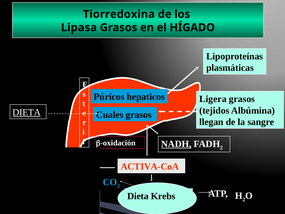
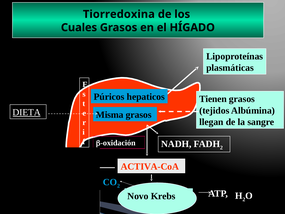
Lipasa: Lipasa -> Cuales (79, 28)
Ligera: Ligera -> Tienen (213, 99)
Cuales: Cuales -> Misma (110, 115)
NADH underline: present -> none (176, 144)
Dieta: Dieta -> Novo (138, 196)
